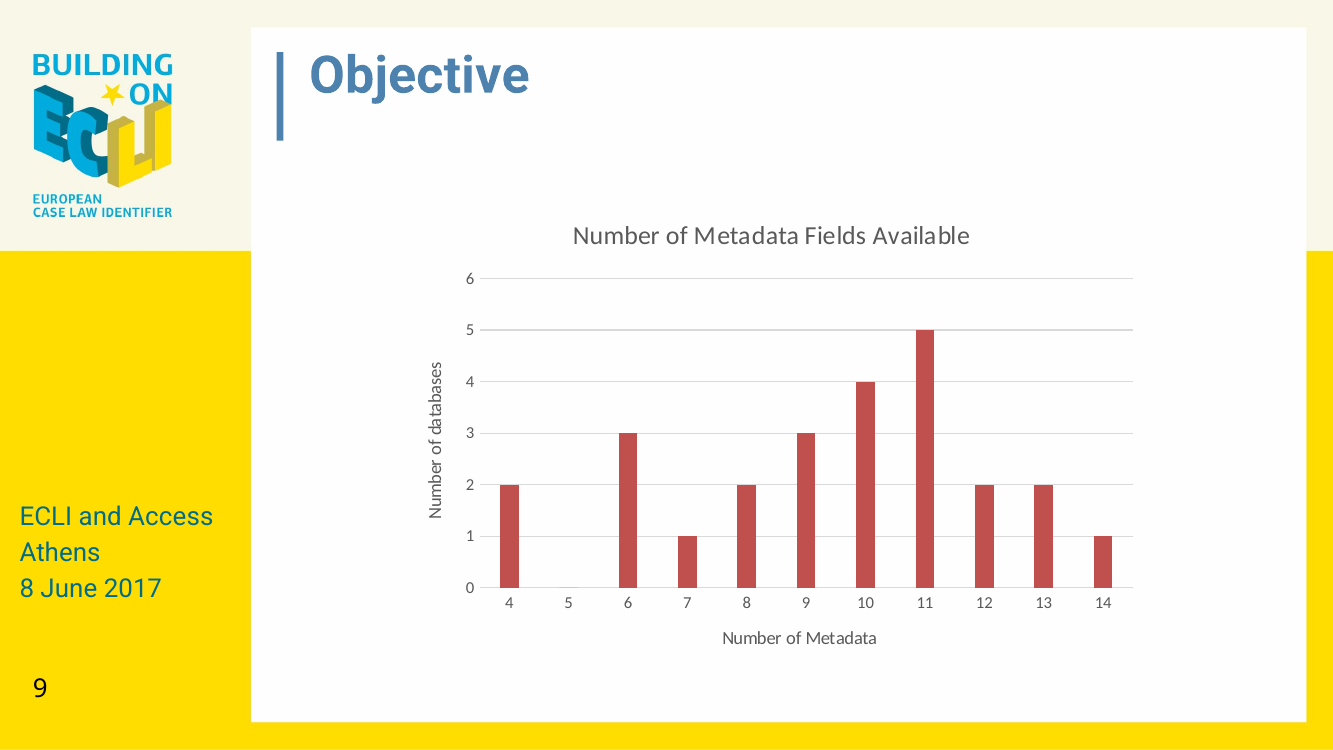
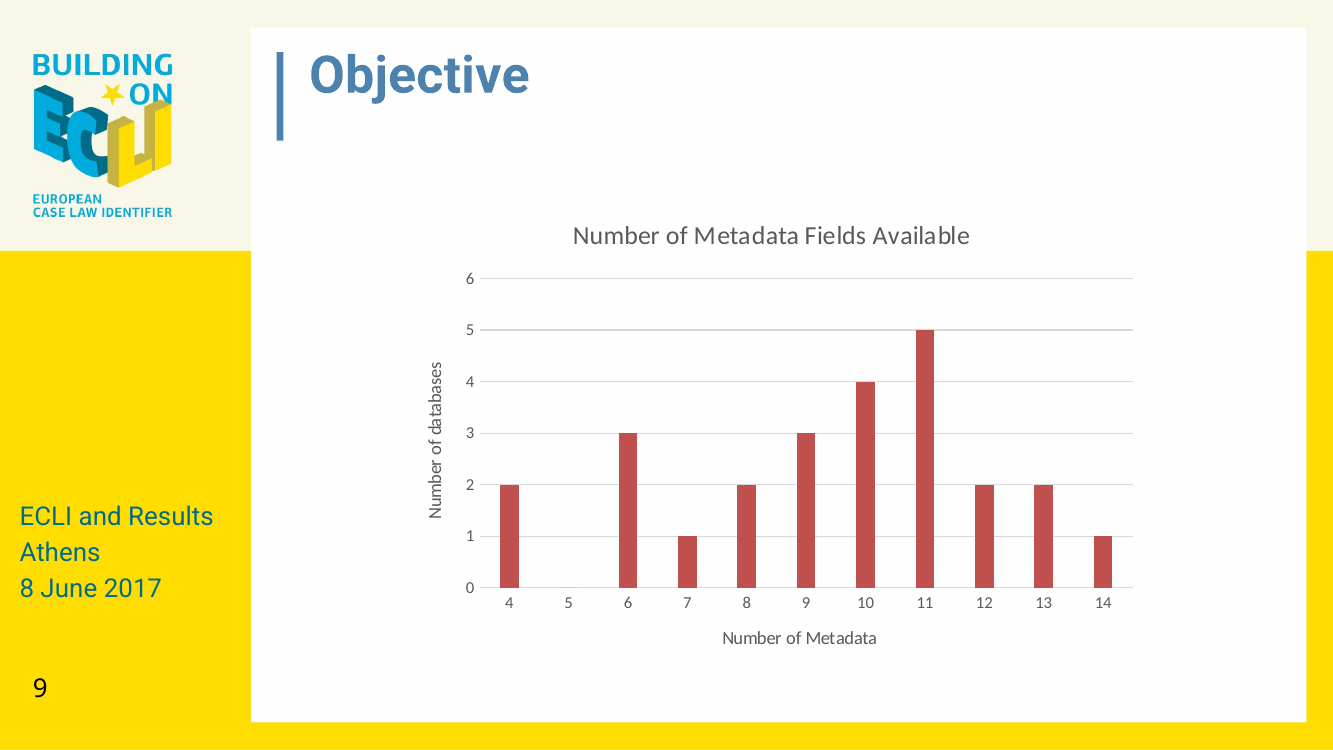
Access: Access -> Results (171, 516)
